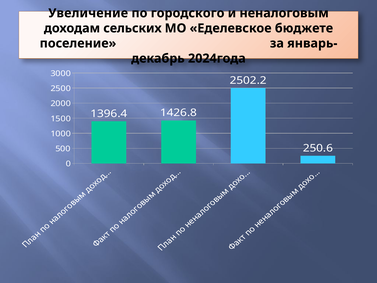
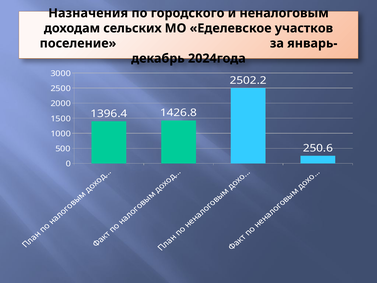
Увеличение: Увеличение -> Назначения (88, 13)
бюджете: бюджете -> участков (304, 28)
